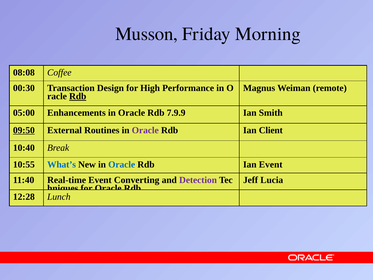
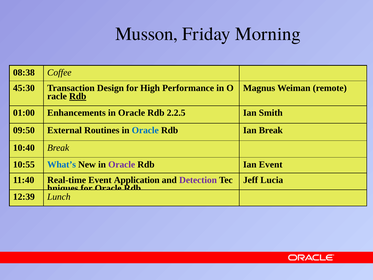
08:08: 08:08 -> 08:38 (24, 72)
00:30: 00:30 -> 45:30 (24, 88)
05:00: 05:00 -> 01:00 (24, 113)
7.9.9: 7.9.9 -> 2.2.5 (176, 113)
09:50 underline: present -> none (24, 130)
Oracle colour: purple -> blue (145, 130)
Ian Client: Client -> Break (271, 130)
Oracle colour: blue -> purple (122, 164)
Converting: Converting -> Application (137, 180)
12:28: 12:28 -> 12:39 (24, 197)
